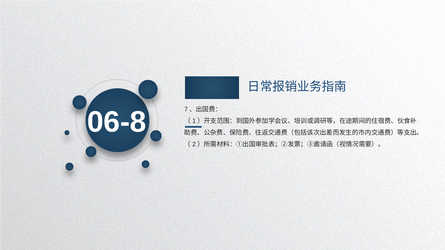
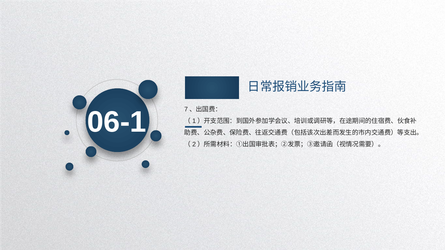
06-8: 06-8 -> 06-1 (117, 122)
